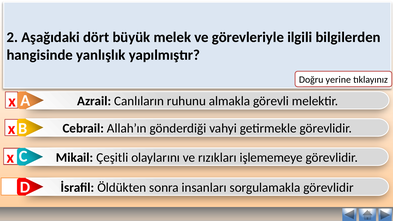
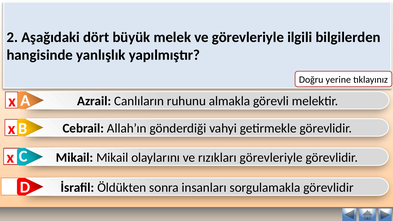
Mikail Çeşitli: Çeşitli -> Mikail (112, 158)
rızıkları işlememeye: işlememeye -> görevleriyle (271, 158)
